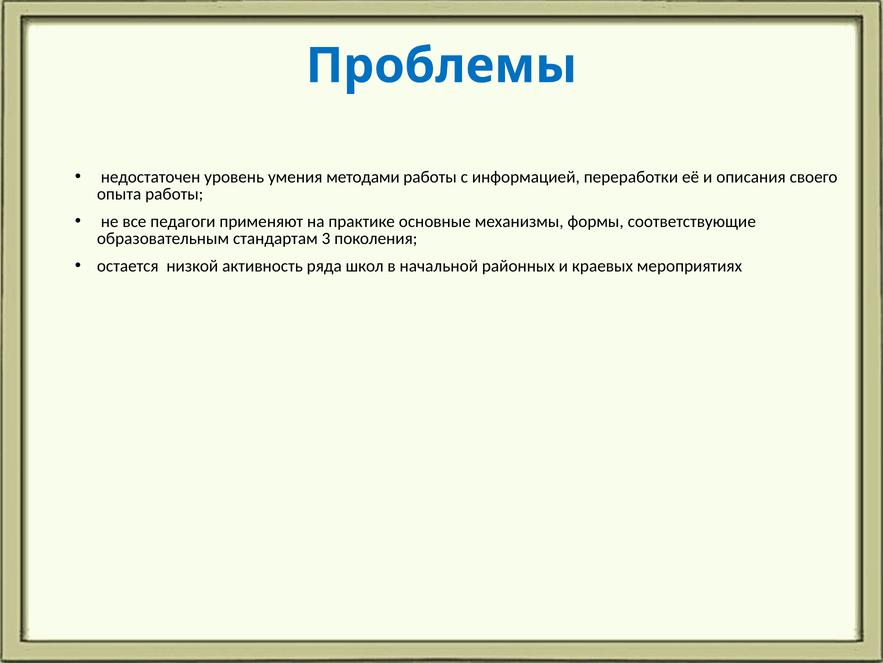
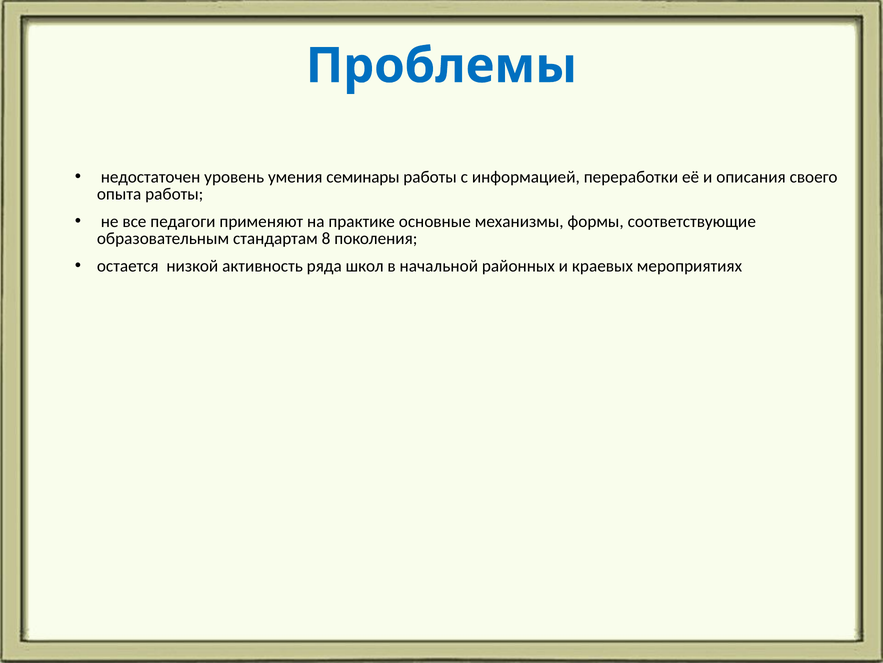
методами: методами -> семинары (363, 177)
3: 3 -> 8 (326, 238)
